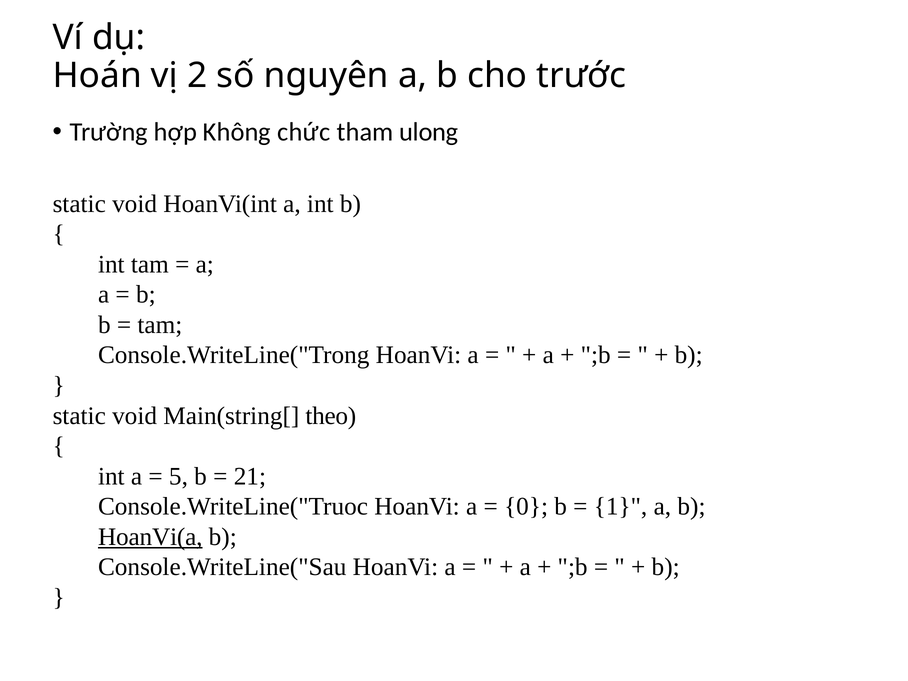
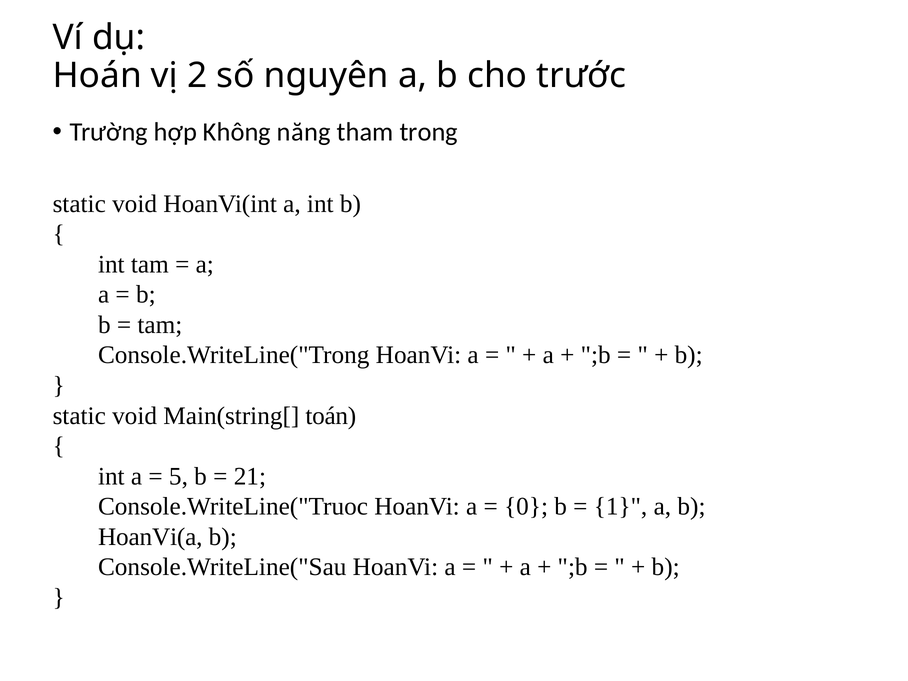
chức: chức -> năng (304, 132)
ulong: ulong -> trong (429, 132)
theo: theo -> toán (331, 416)
HoanVi(a underline: present -> none (150, 537)
